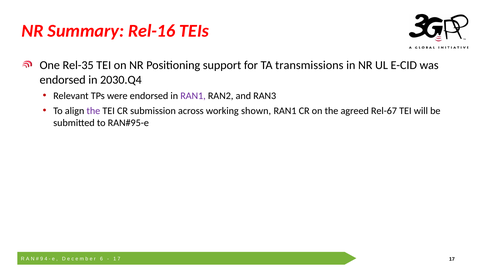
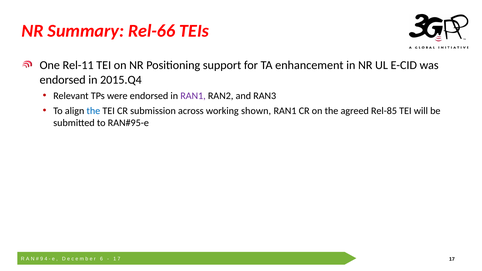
Rel-16: Rel-16 -> Rel-66 (152, 31)
Rel-35: Rel-35 -> Rel-11 (78, 65)
transmissions: transmissions -> enhancement (309, 65)
2030.Q4: 2030.Q4 -> 2015.Q4 (121, 80)
the colour: purple -> blue (93, 111)
Rel-67: Rel-67 -> Rel-85 (384, 111)
